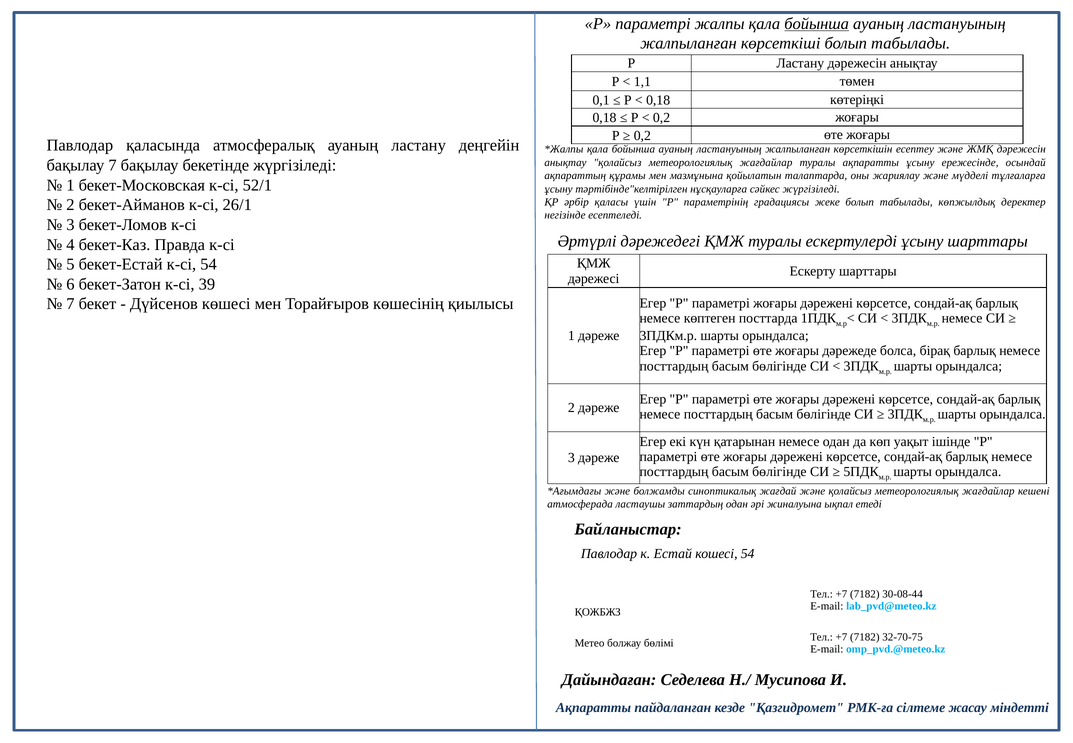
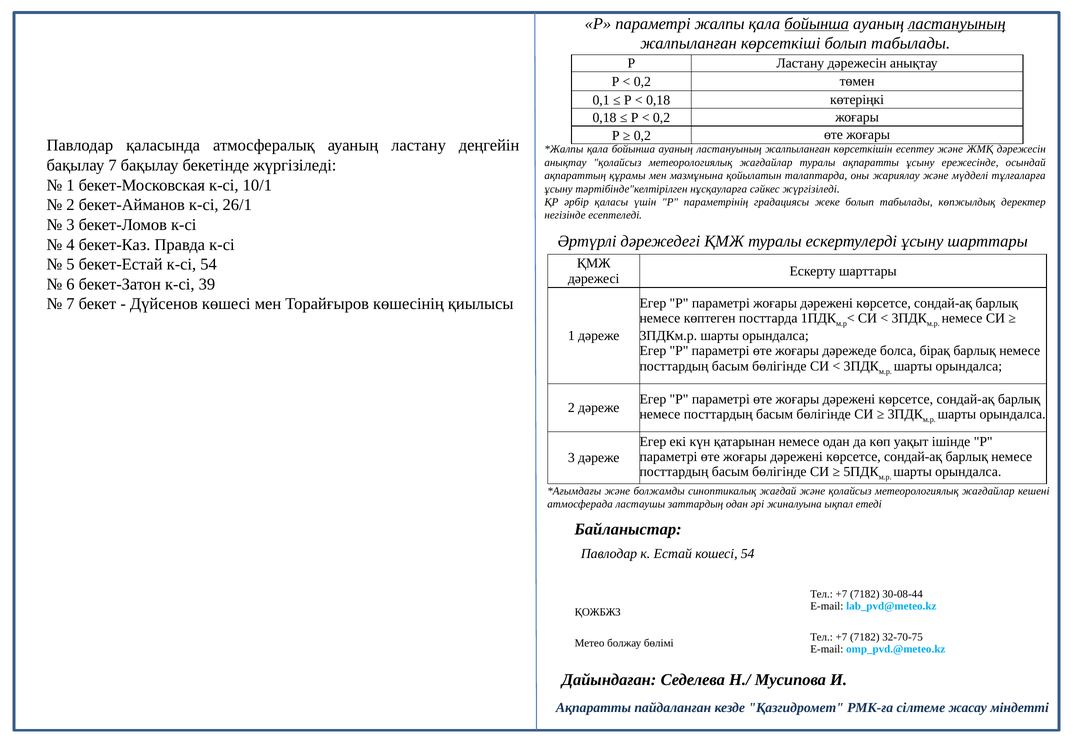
ластануының underline: none -> present (957, 24)
1,1: 1,1 -> 0,2 (642, 82)
52/1: 52/1 -> 10/1 (257, 185)
